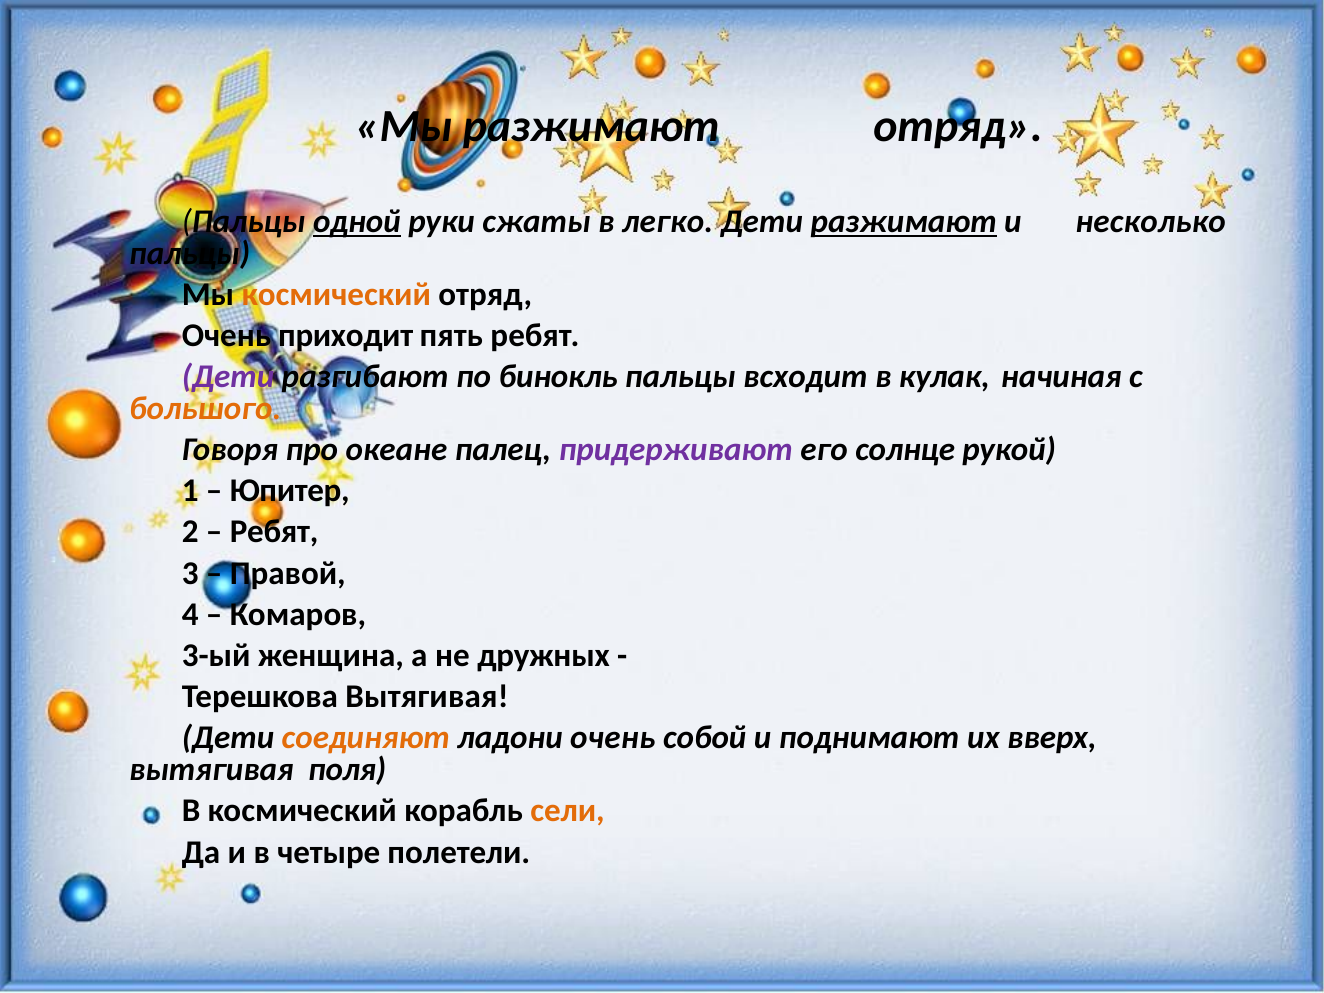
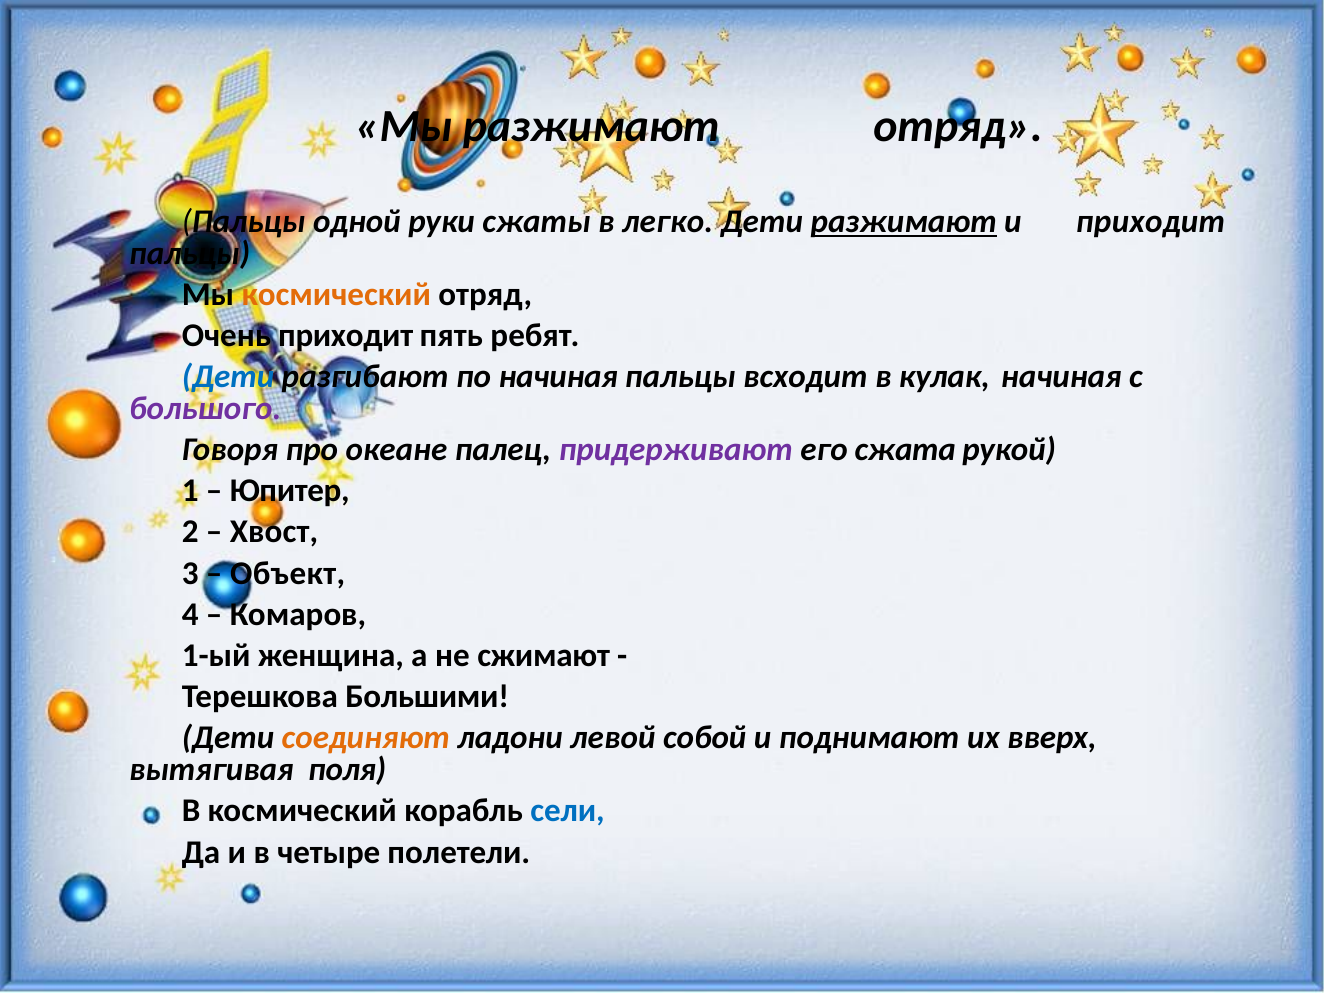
одной underline: present -> none (357, 221)
и несколько: несколько -> приходит (1151, 221)
Дети colour: purple -> blue (228, 377)
по бинокль: бинокль -> начиная (558, 377)
большого colour: orange -> purple (205, 409)
солнце: солнце -> сжата (905, 450)
Ребят: Ребят -> Хвост (274, 532)
Правой: Правой -> Объект (288, 573)
3-ый: 3-ый -> 1-ый (216, 656)
дружных: дружных -> сжимают (544, 656)
Терешкова Вытягивая: Вытягивая -> Большими (427, 697)
ладони очень: очень -> левой (613, 738)
сели colour: orange -> blue (568, 811)
